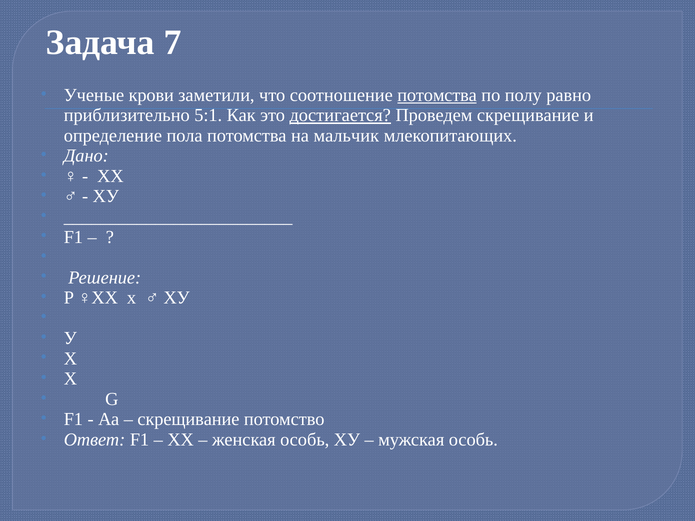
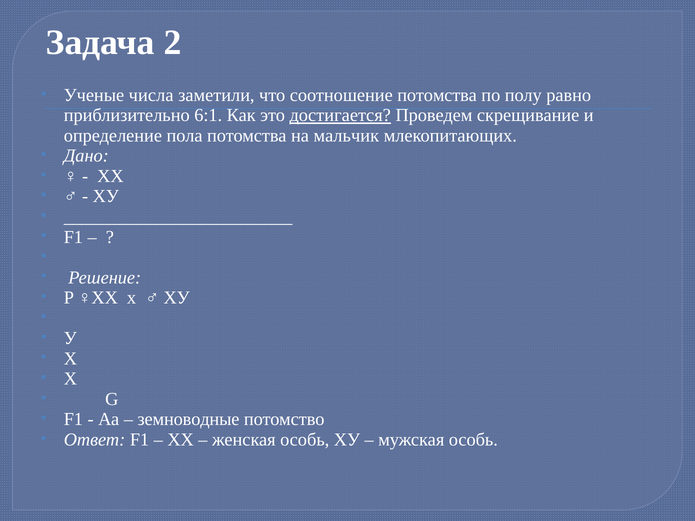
7: 7 -> 2 (173, 43)
крови: крови -> числа (151, 95)
потомства underline: present -> none (437, 95)
5:1: 5:1 -> 6:1 (208, 115)
скрещивание: скрещивание -> земноводные (188, 420)
